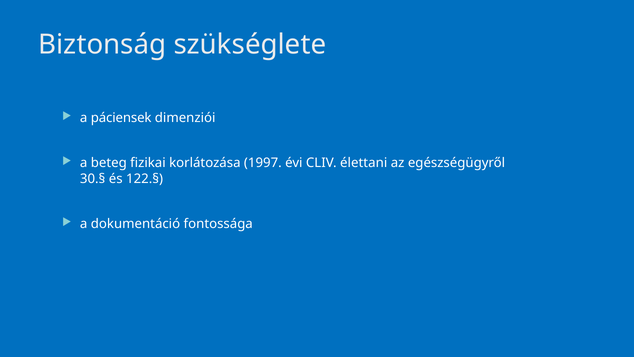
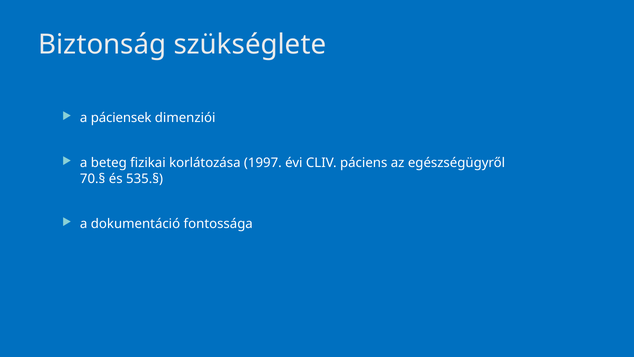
élettani: élettani -> páciens (364, 163)
30.§: 30.§ -> 70.§ (93, 179)
122.§: 122.§ -> 535.§ (145, 179)
